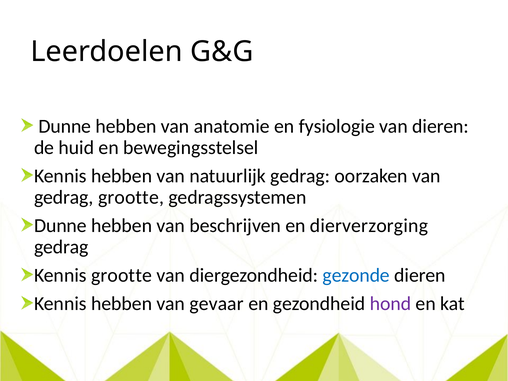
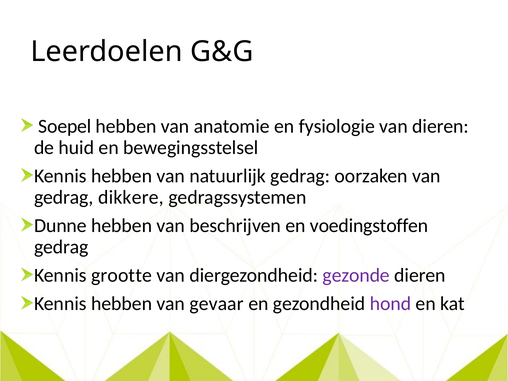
Dunne: Dunne -> Soepel (65, 126)
gedrag grootte: grootte -> dikkere (131, 197)
dierverzorging: dierverzorging -> voedingstoffen (369, 226)
gezonde colour: blue -> purple (356, 275)
